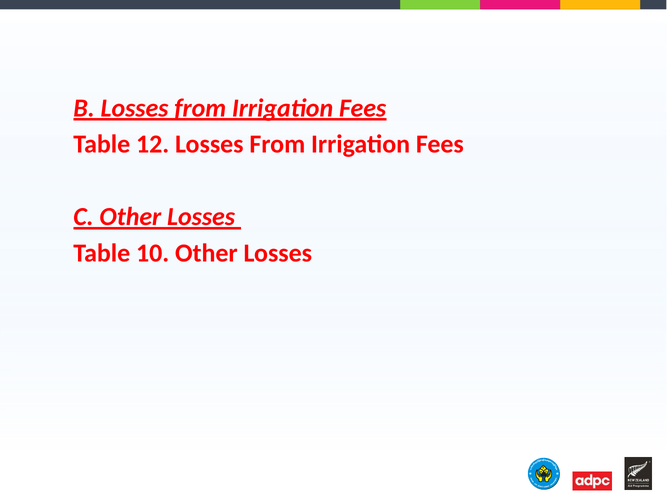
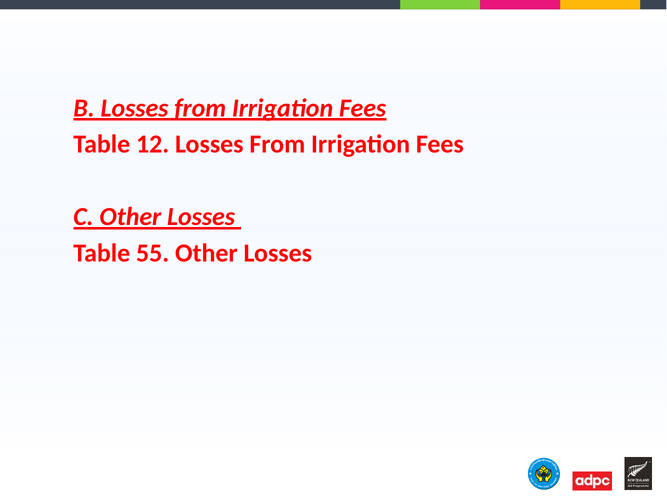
10: 10 -> 55 (153, 253)
